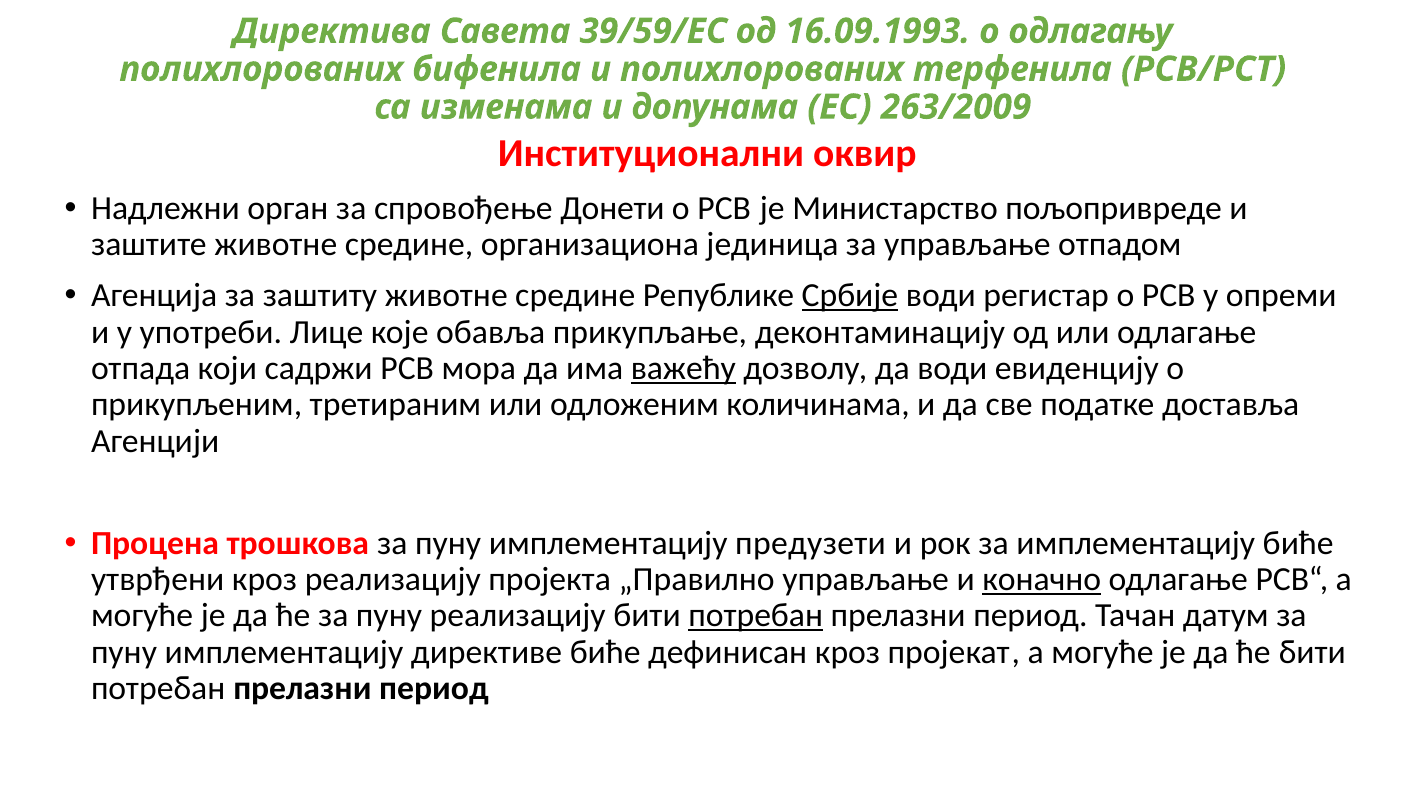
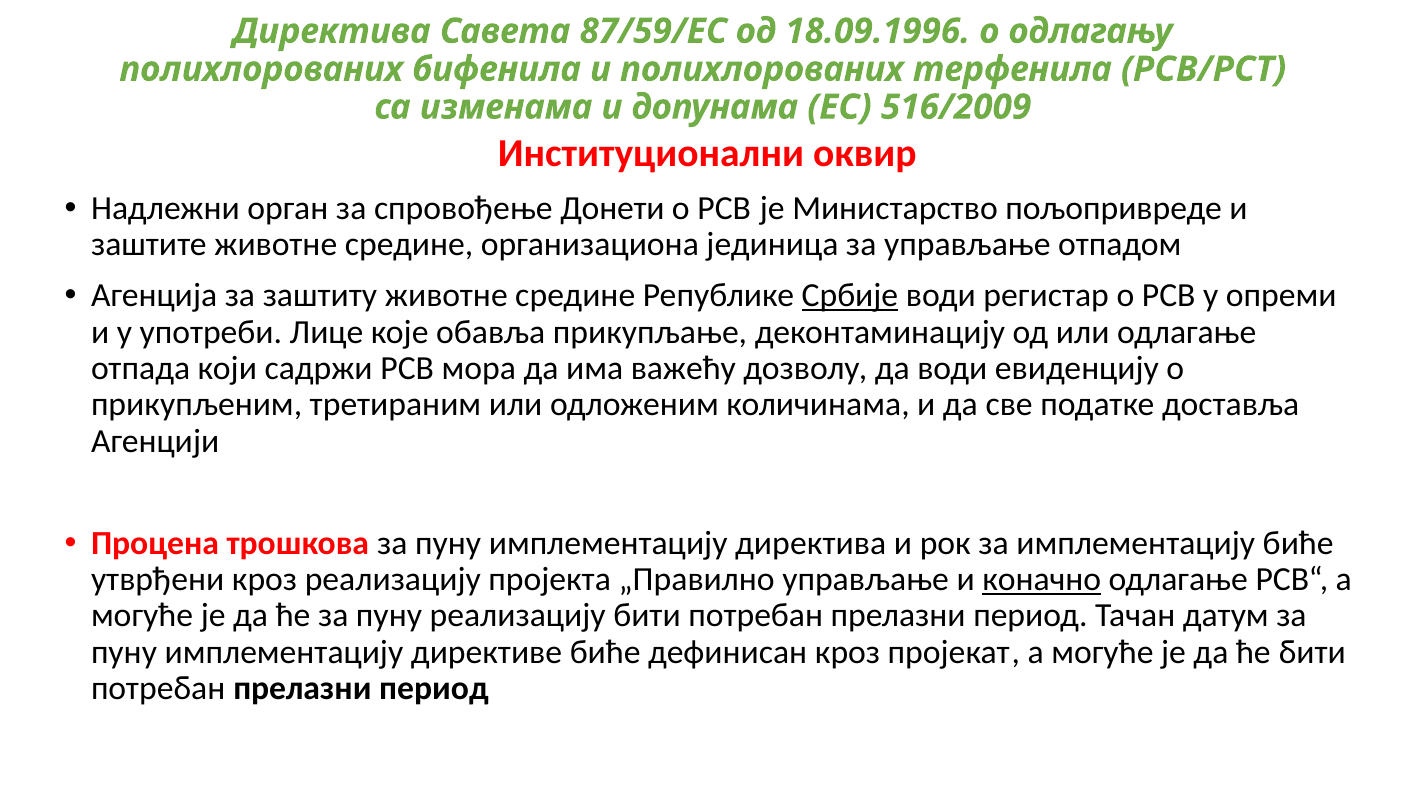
39/59/EС: 39/59/EС -> 87/59/EС (653, 31)
16.09.1993: 16.09.1993 -> 18.09.1996 (878, 31)
263/2009: 263/2009 -> 516/2009 (956, 107)
важећу underline: present -> none (683, 368)
имплементацију предузети: предузети -> директива (811, 543)
потребан underline: present -> none (756, 616)
